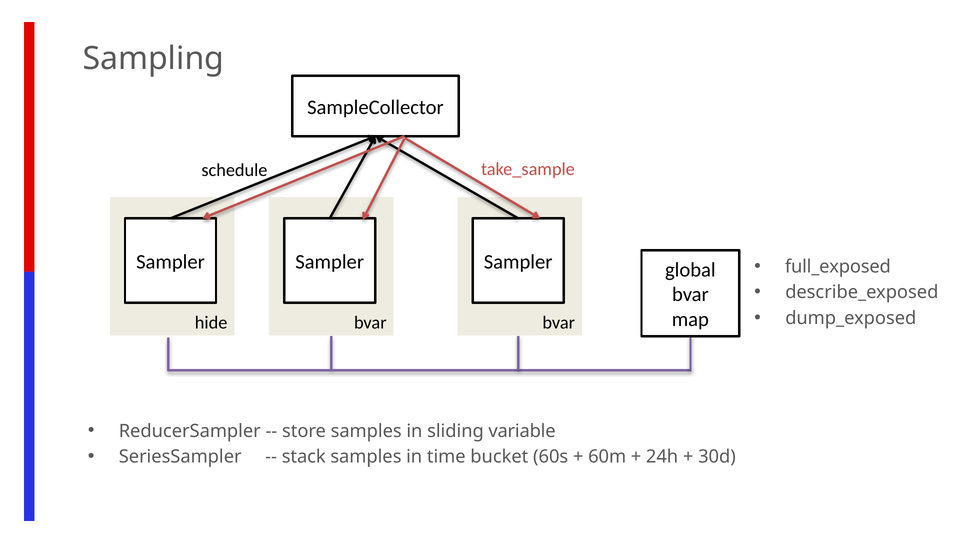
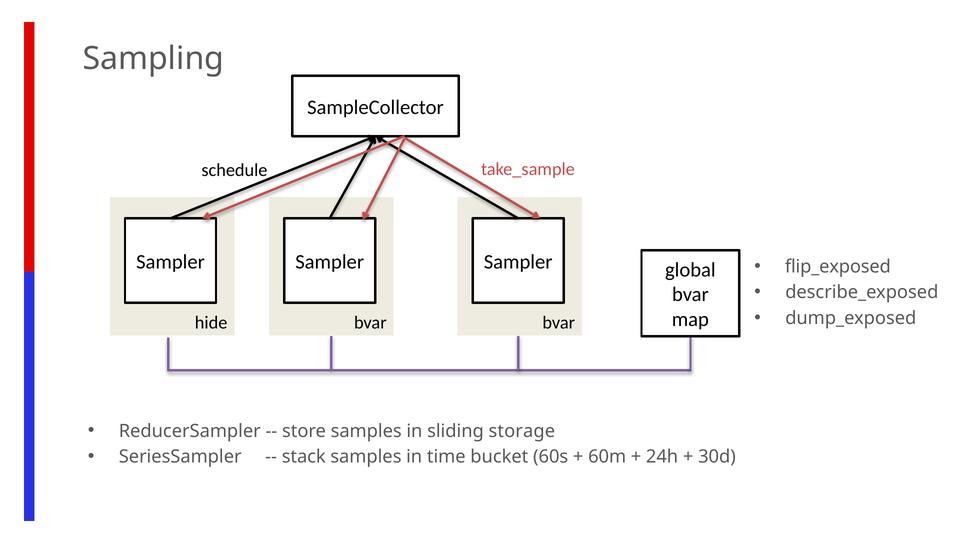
full_exposed: full_exposed -> flip_exposed (838, 266)
variable: variable -> storage (522, 431)
